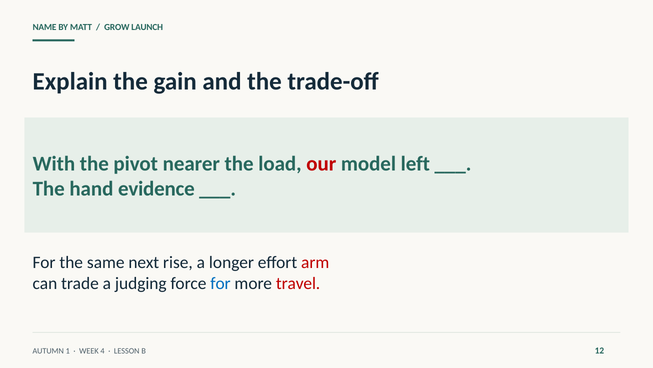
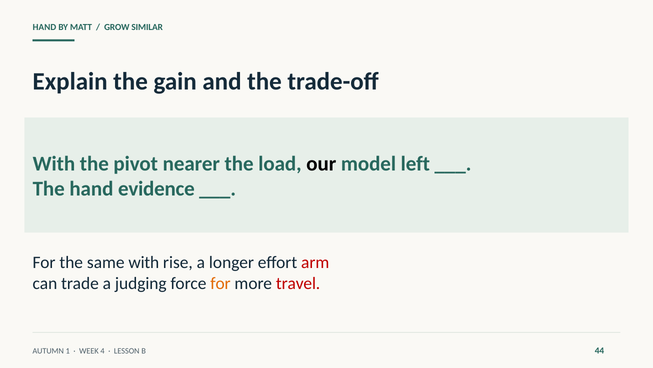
NAME: NAME -> HAND (44, 27)
LAUNCH: LAUNCH -> SIMILAR (147, 27)
our colour: red -> black (321, 164)
same next: next -> with (144, 262)
for colour: blue -> orange (220, 283)
12: 12 -> 44 (599, 350)
